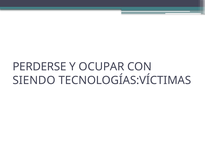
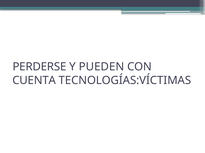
OCUPAR: OCUPAR -> PUEDEN (101, 67)
SIENDO: SIENDO -> CUENTA (34, 81)
